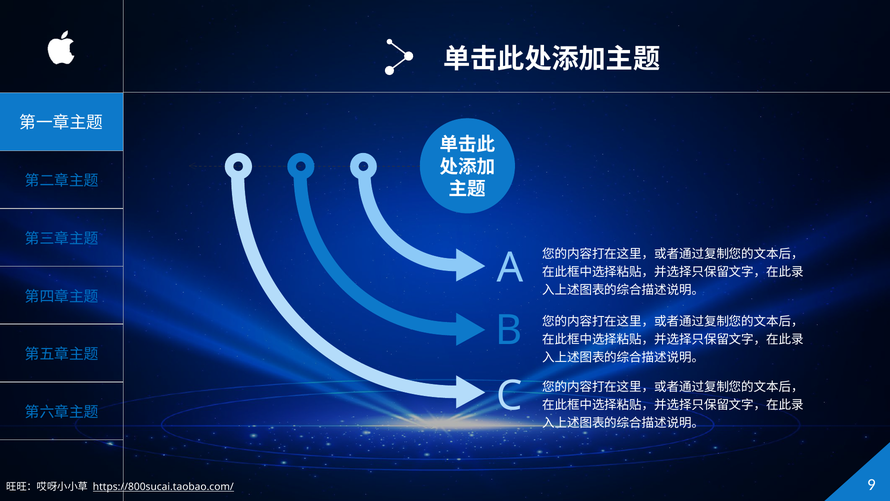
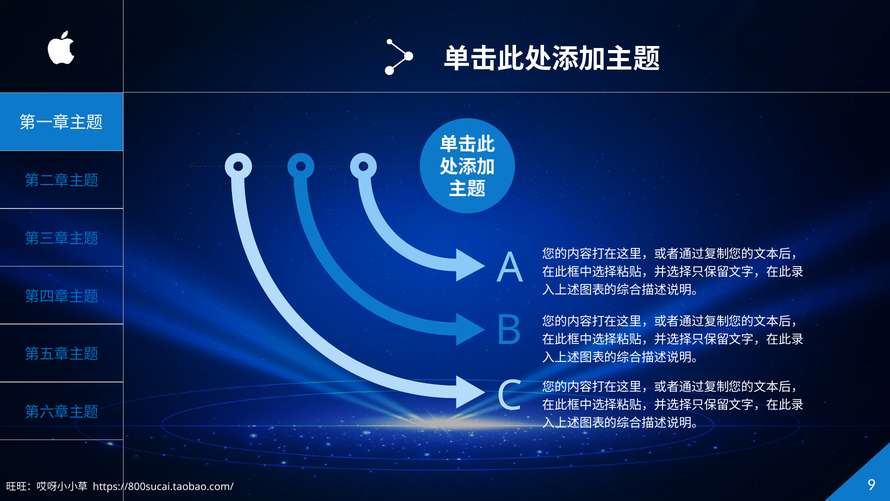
https://800sucai.taobao.com/ underline: present -> none (163, 487)
